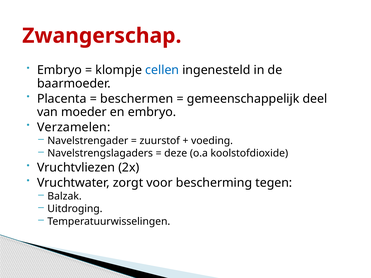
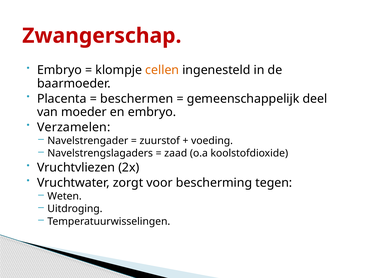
cellen colour: blue -> orange (162, 70)
deze: deze -> zaad (176, 153)
Balzak: Balzak -> Weten (65, 196)
